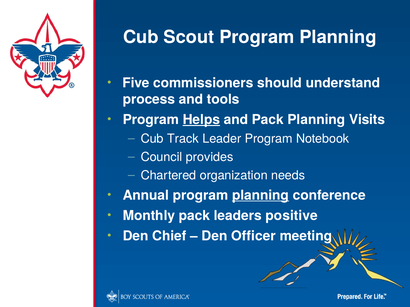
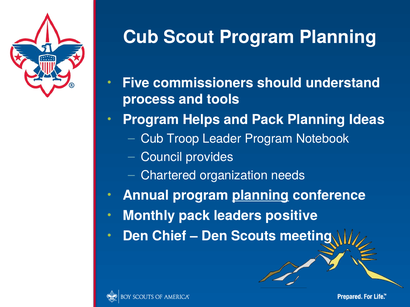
Helps underline: present -> none (201, 120)
Visits: Visits -> Ideas (367, 120)
Track: Track -> Troop (183, 139)
Officer: Officer -> Scouts (254, 236)
